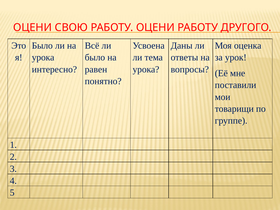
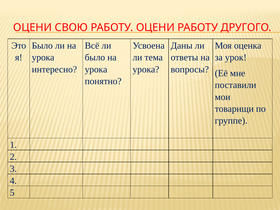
равен: равен -> урока (96, 69)
